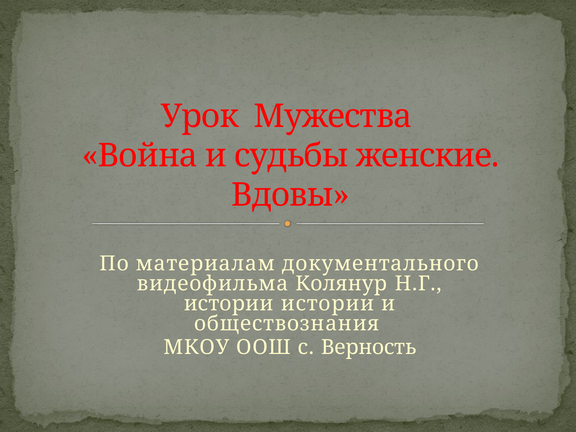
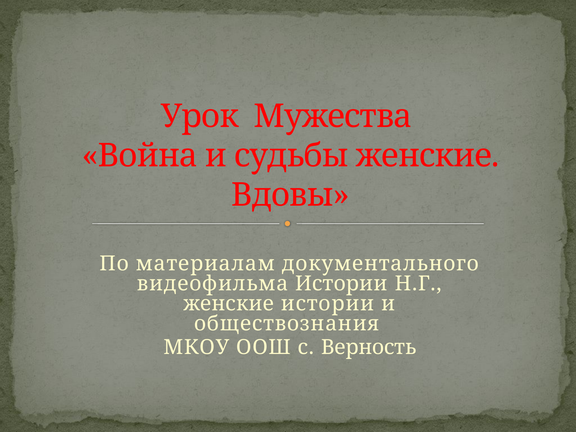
видеофильма Колянур: Колянур -> Истории (341, 284)
истории: истории -> женские (229, 304)
